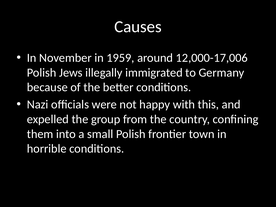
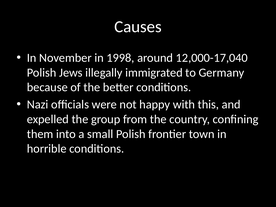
1959: 1959 -> 1998 (120, 58)
12,000-17,006: 12,000-17,006 -> 12,000-17,040 (212, 58)
